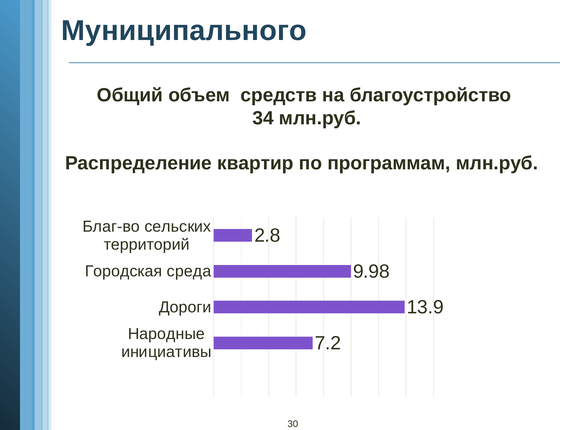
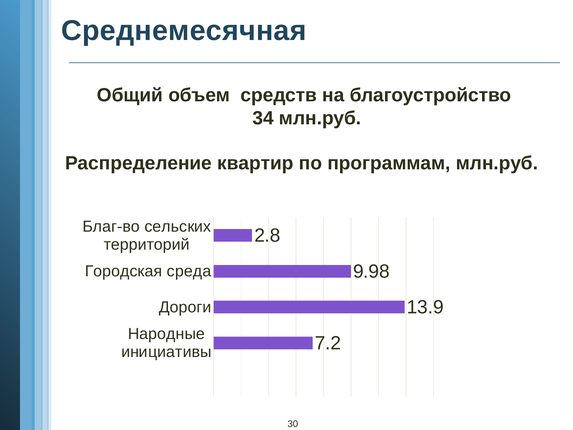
Муниципального: Муниципального -> Среднемесячная (184, 31)
